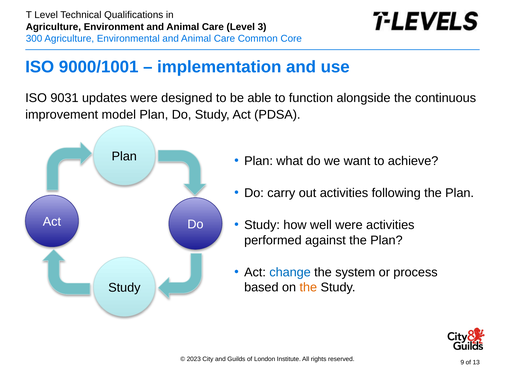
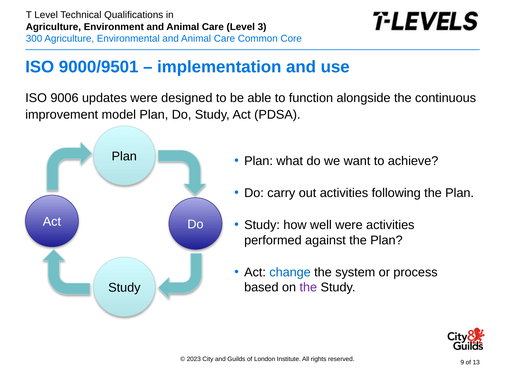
9000/1001: 9000/1001 -> 9000/9501 (99, 67)
9031: 9031 -> 9006 (64, 98)
the colour: orange -> purple (308, 287)
